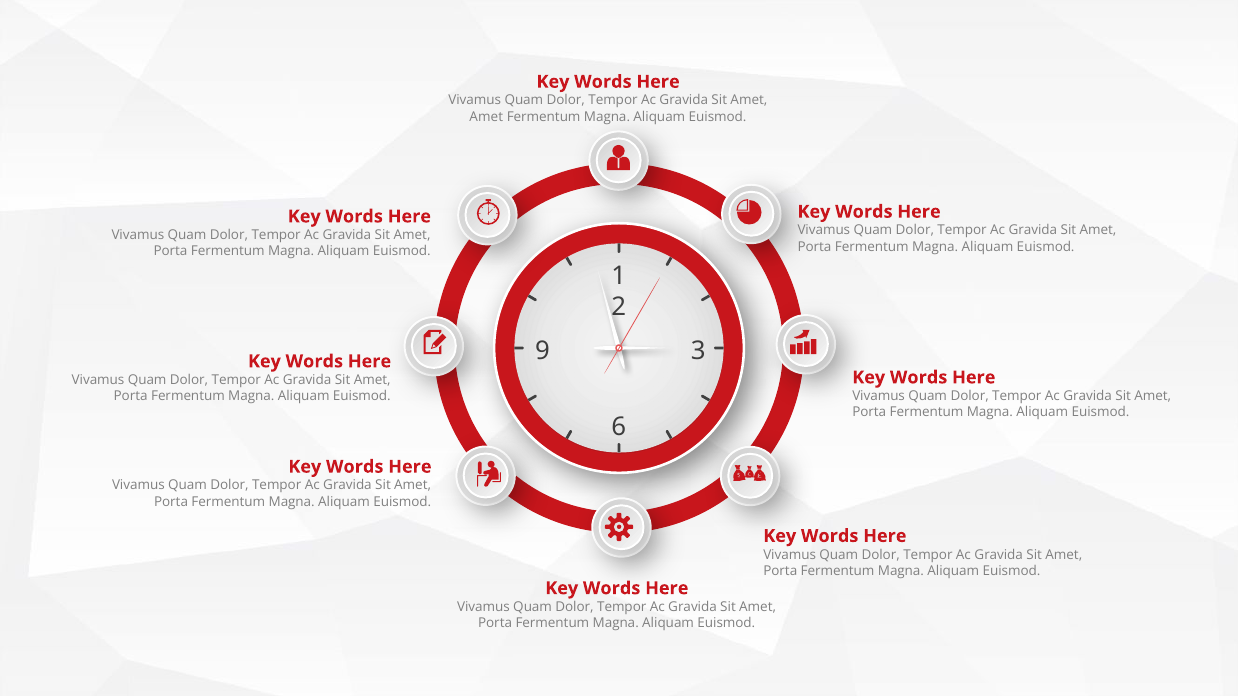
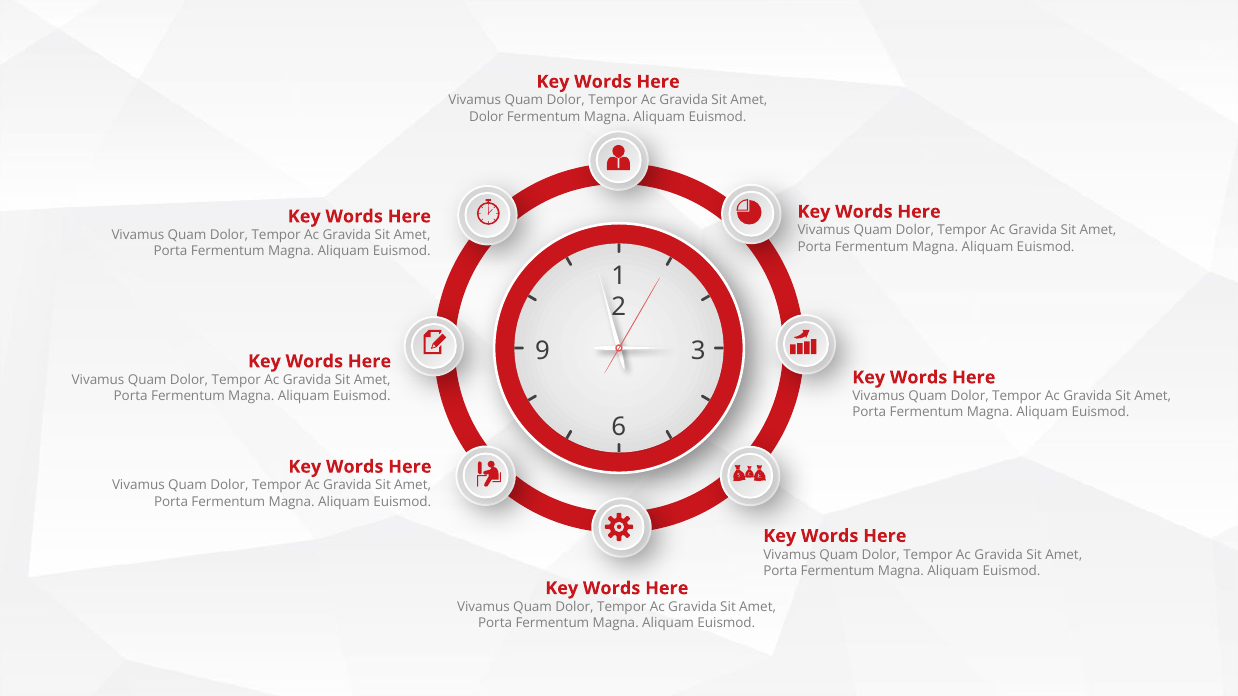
Amet: Amet -> Dolor (486, 117)
